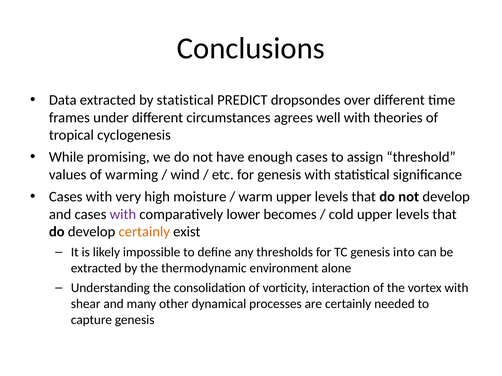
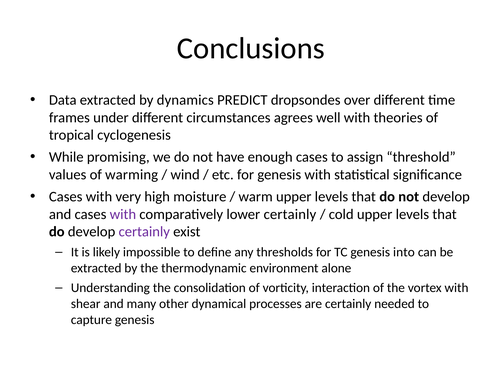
by statistical: statistical -> dynamics (185, 100)
lower becomes: becomes -> certainly (290, 215)
certainly colour: orange -> purple (144, 232)
